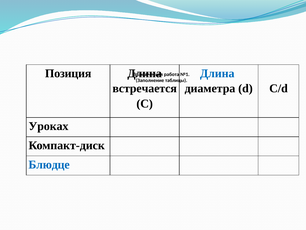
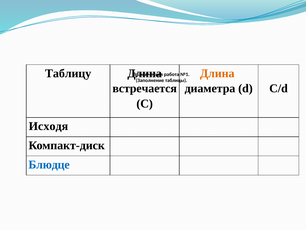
Позиция: Позиция -> Таблицу (68, 73)
Длина colour: blue -> orange (217, 73)
Уроках: Уроках -> Исходя (48, 126)
